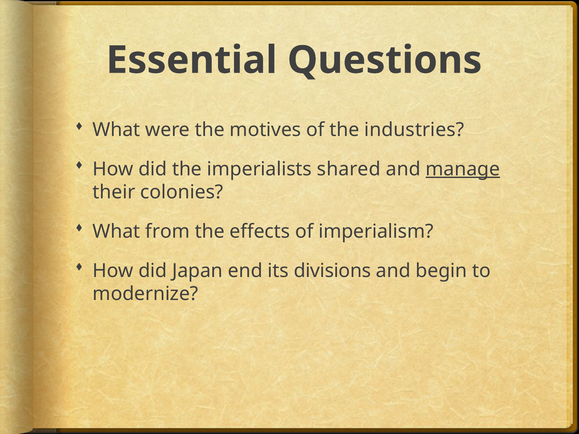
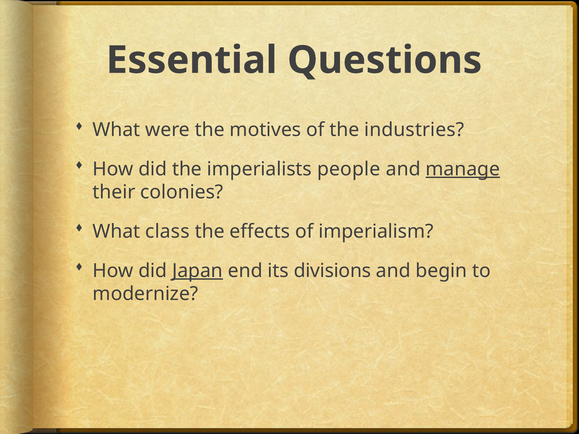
shared: shared -> people (349, 169)
from: from -> class (167, 232)
Japan underline: none -> present (198, 271)
